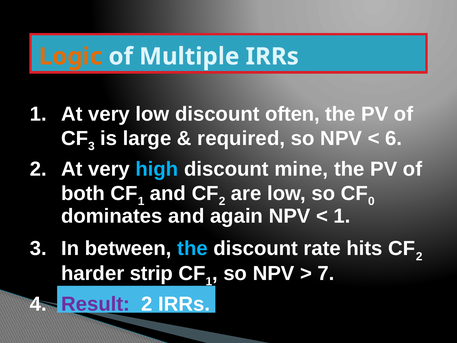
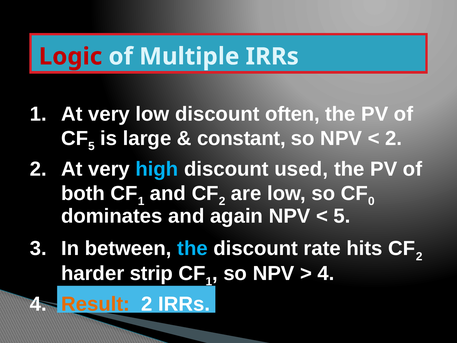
Logic colour: orange -> red (71, 56)
3: 3 -> 5 (91, 146)
required: required -> constant (241, 138)
6: 6 -> 2 (394, 138)
mine: mine -> used (301, 169)
1: 1 -> 5 (342, 216)
7: 7 -> 4 (326, 273)
Result colour: purple -> orange (95, 304)
